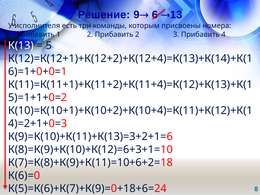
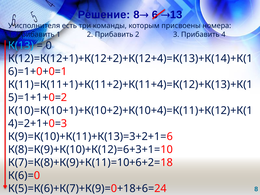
Решение 9: 9 -> 8 (136, 15)
К(13 colour: white -> light blue (21, 46)
5: 5 -> 0 (49, 46)
